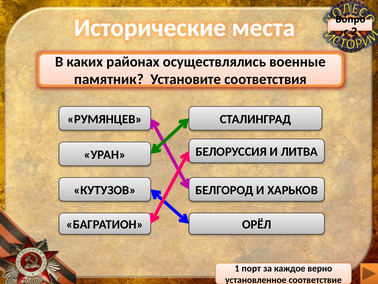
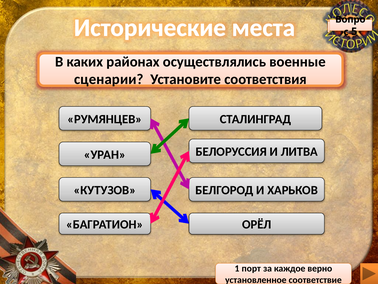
2: 2 -> 5 (354, 31)
памятник: памятник -> сценарии (109, 79)
